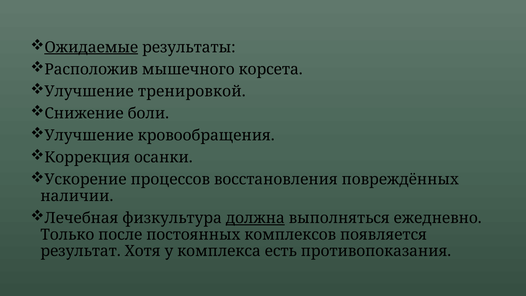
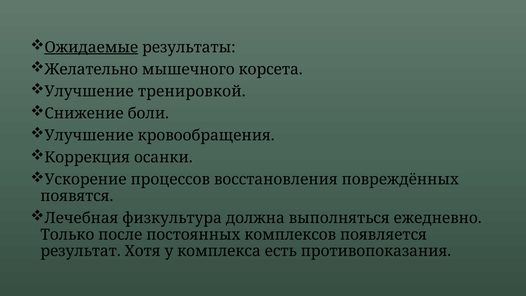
Расположив: Расположив -> Желательно (91, 69)
наличии: наличии -> появятся (77, 196)
должна underline: present -> none (255, 218)
